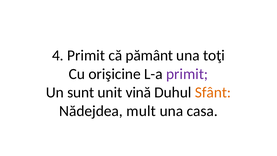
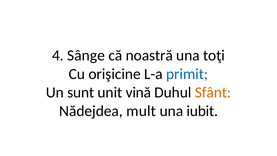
4 Primit: Primit -> Sânge (86, 55)
pământ: pământ -> noastră (149, 55)
primit colour: purple -> blue (187, 74)
casa: casa -> iubit (202, 111)
